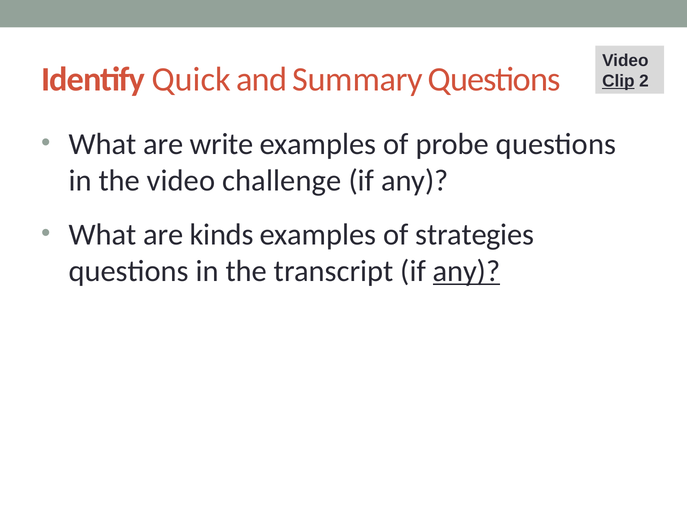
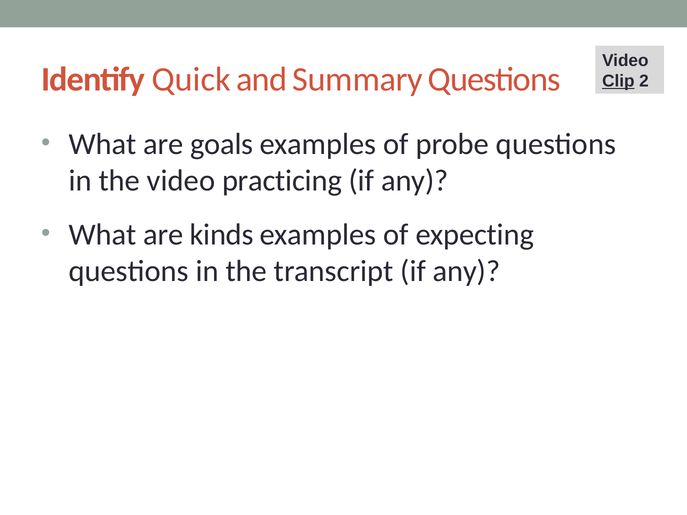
write: write -> goals (222, 144)
challenge: challenge -> practicing (282, 181)
strategies: strategies -> expecting (475, 235)
any underline: present -> none (467, 271)
